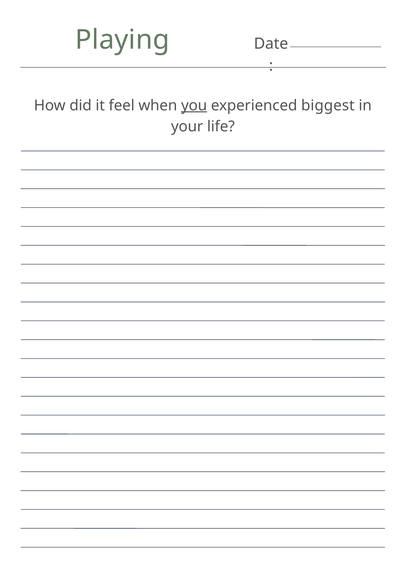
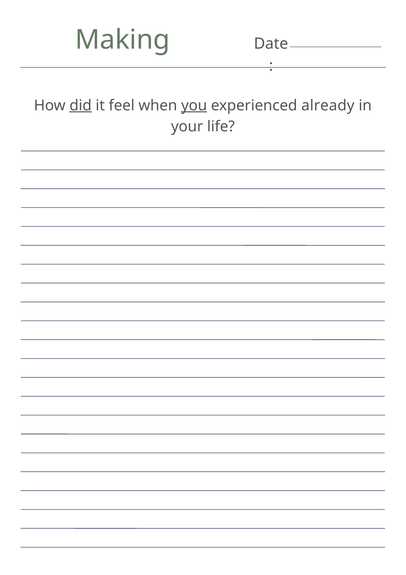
Playing: Playing -> Making (123, 40)
did underline: none -> present (81, 105)
biggest: biggest -> already (328, 105)
